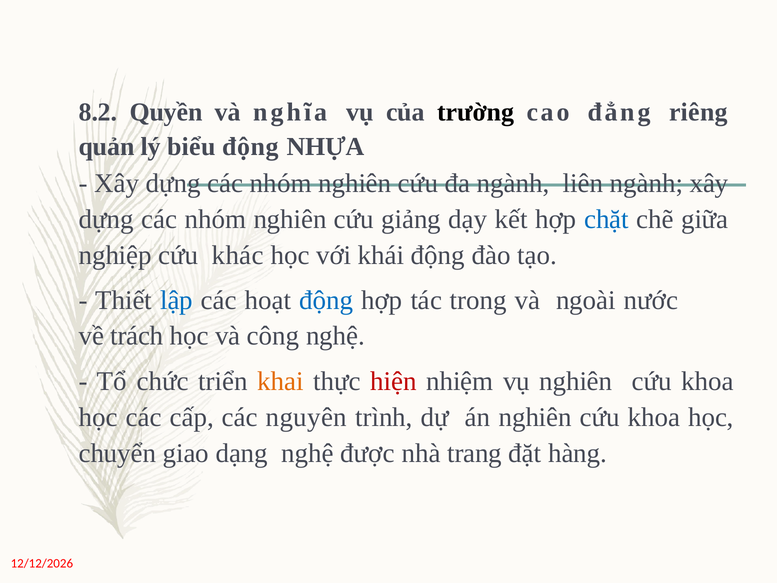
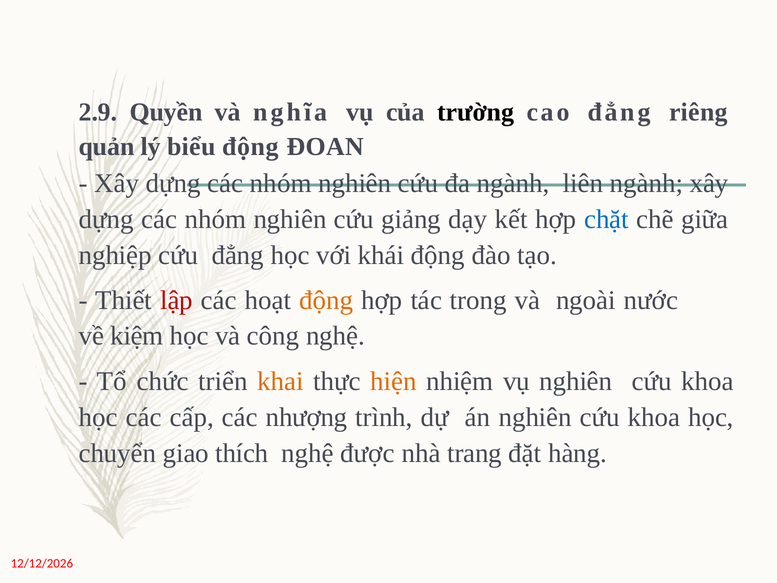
8.2: 8.2 -> 2.9 (98, 112)
NHỰA: NHỰA -> ĐOAN (325, 147)
khác: khác -> đẳng (238, 255)
lập colour: blue -> red (176, 300)
động colour: blue -> orange (326, 300)
trách: trách -> kiệm (137, 336)
hiện colour: red -> orange (393, 381)
nguyên: nguyên -> nhượng (307, 417)
dạng: dạng -> thích (242, 453)
